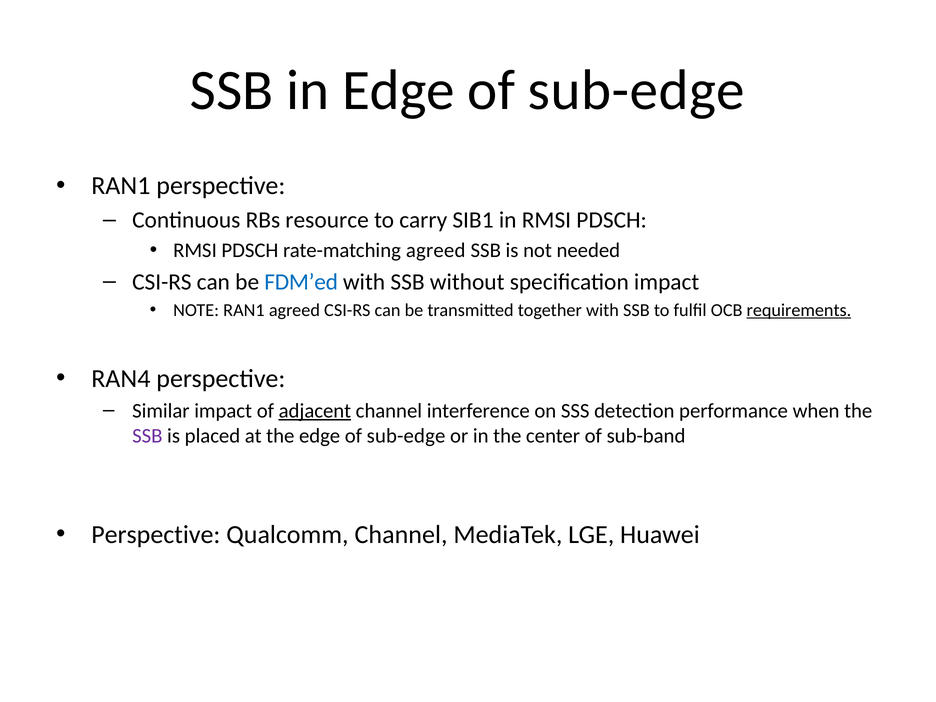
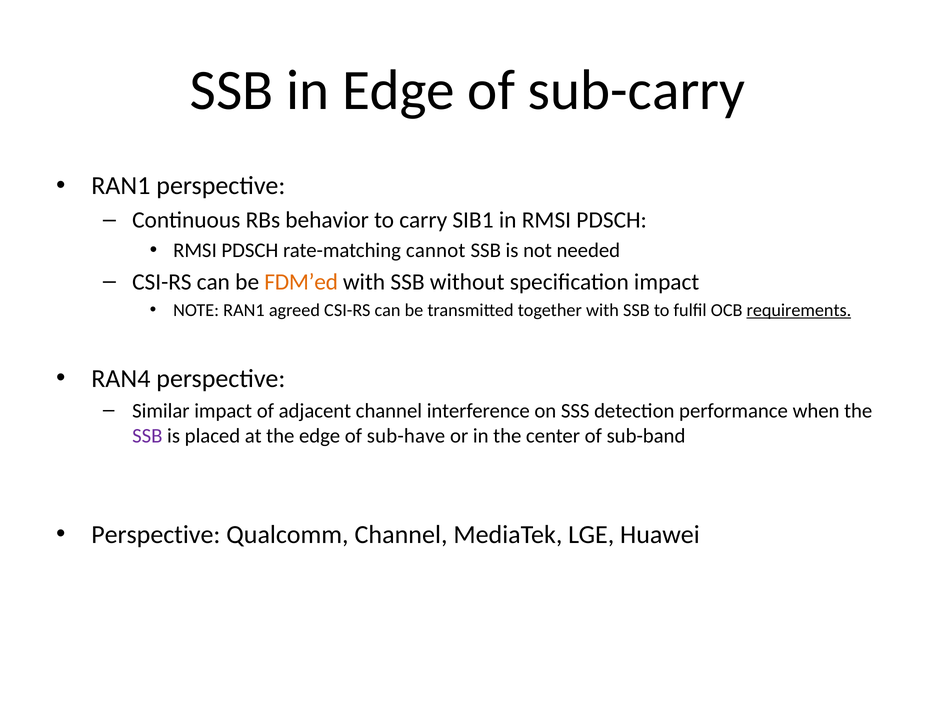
in Edge of sub-edge: sub-edge -> sub-carry (637, 91)
resource: resource -> behavior (327, 220)
rate-matching agreed: agreed -> cannot (436, 251)
FDM’ed colour: blue -> orange (301, 282)
adjacent underline: present -> none (315, 411)
the edge of sub-edge: sub-edge -> sub-have (406, 436)
